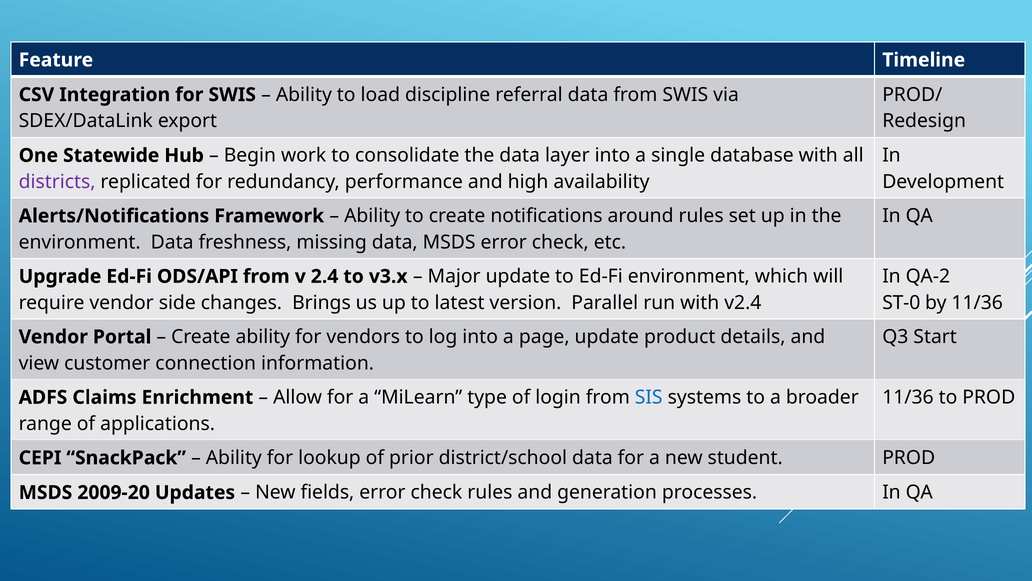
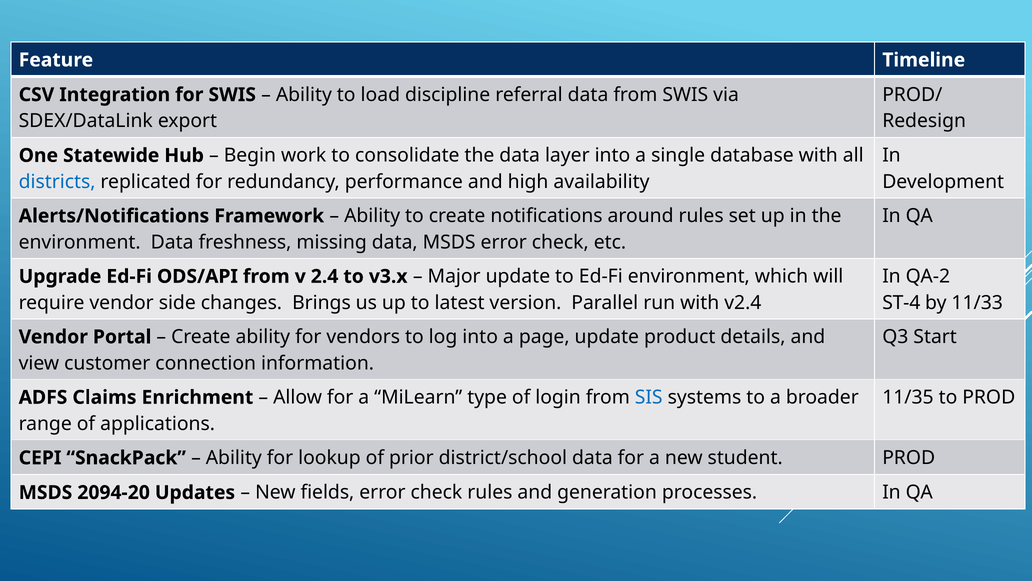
districts colour: purple -> blue (57, 182)
ST-0: ST-0 -> ST-4 (901, 303)
by 11/36: 11/36 -> 11/33 (977, 303)
11/36: 11/36 -> 11/35 (908, 397)
2009-20: 2009-20 -> 2094-20 (114, 492)
